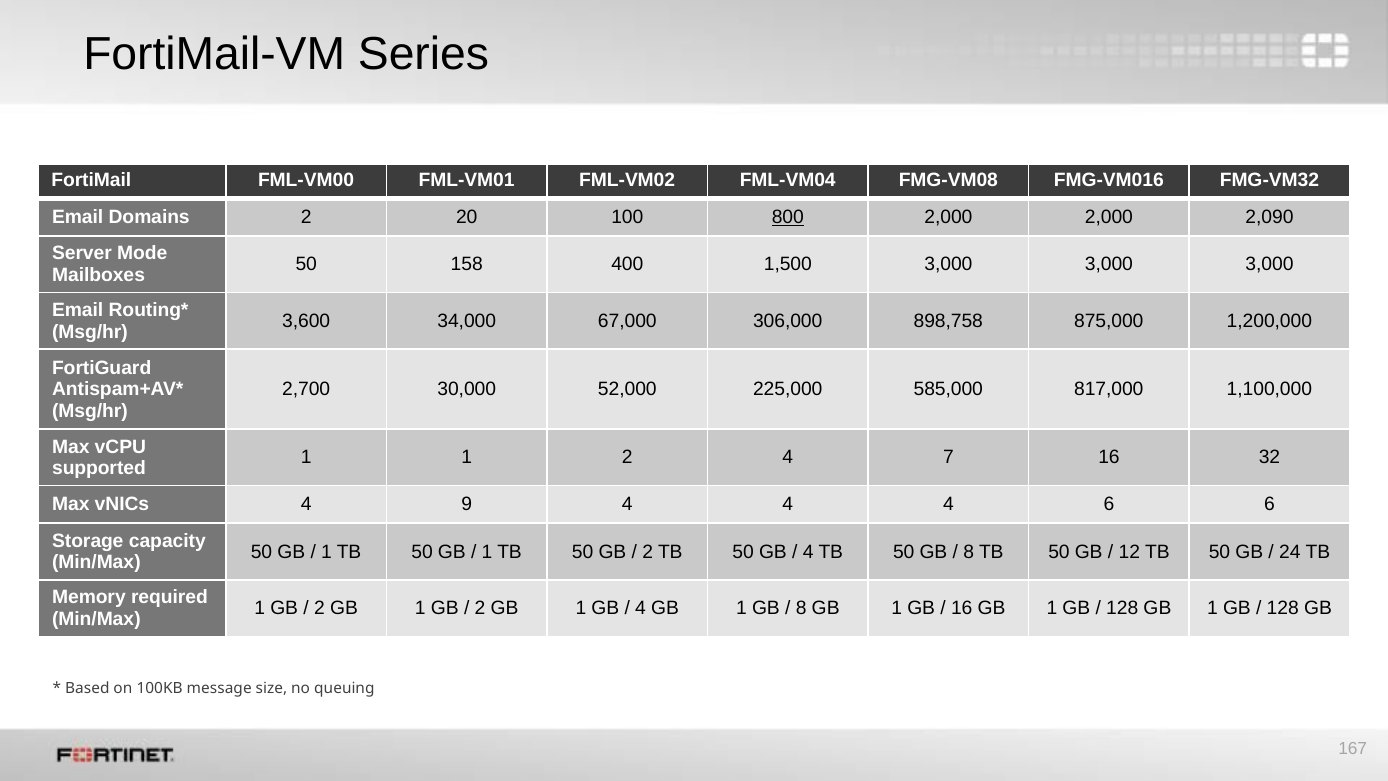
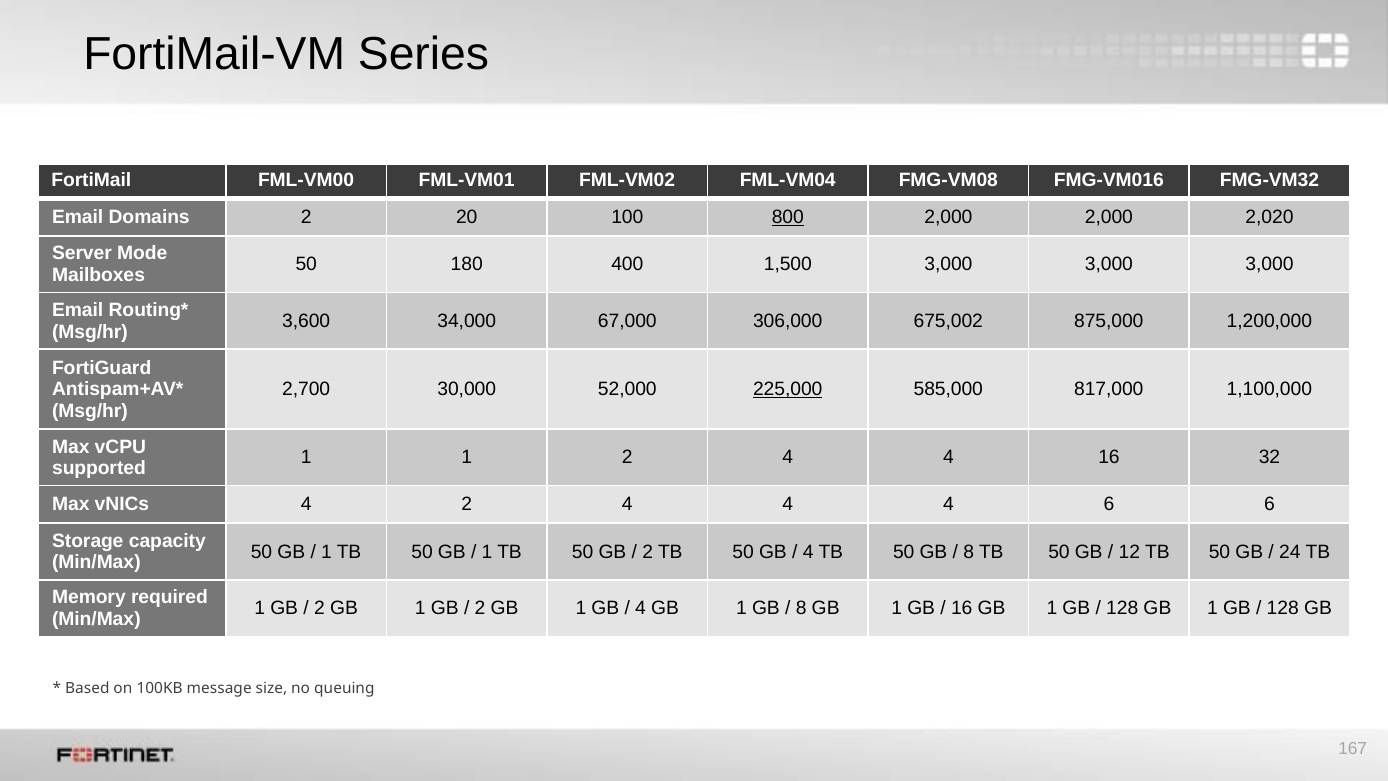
2,090: 2,090 -> 2,020 (1270, 217)
158: 158 -> 180 (467, 264)
898,758: 898,758 -> 675,002 (948, 321)
225,000 underline: none -> present (788, 389)
1 2 4 7: 7 -> 4 (948, 457)
4 9: 9 -> 2 (467, 504)
